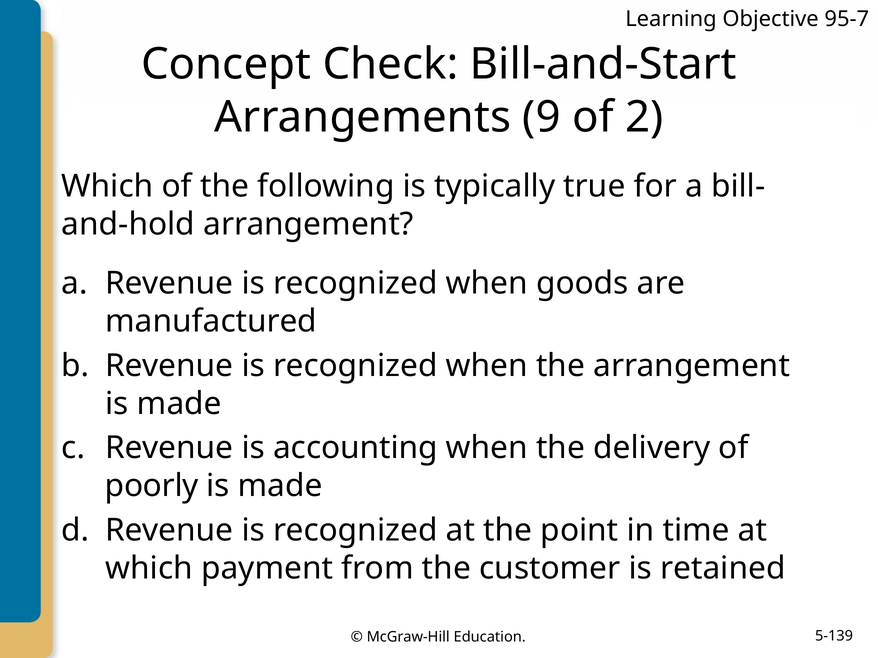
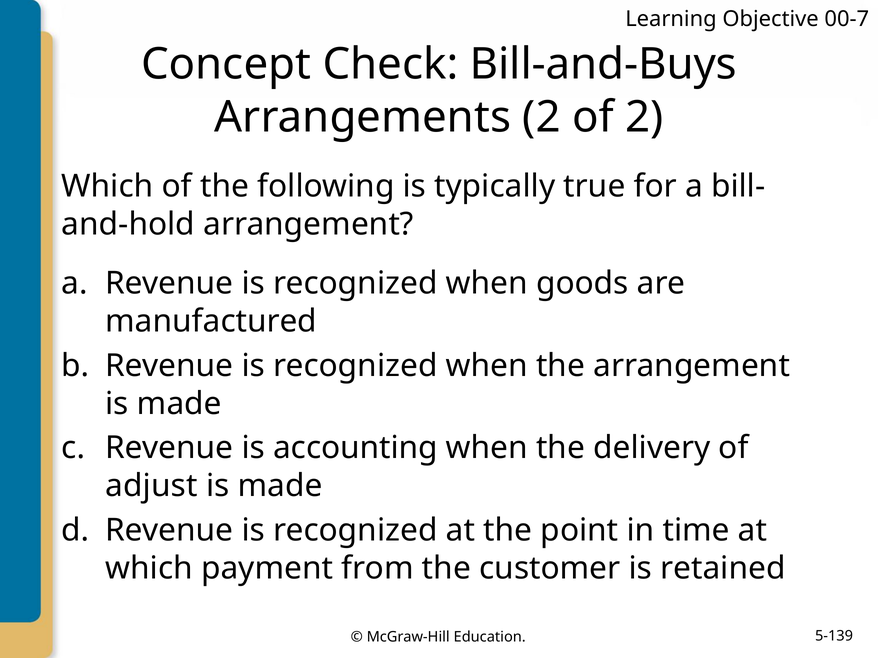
95-7: 95-7 -> 00-7 (847, 19)
Bill-and-Start: Bill-and-Start -> Bill-and-Buys (603, 65)
Arrangements 9: 9 -> 2 (542, 117)
poorly: poorly -> adjust (152, 486)
